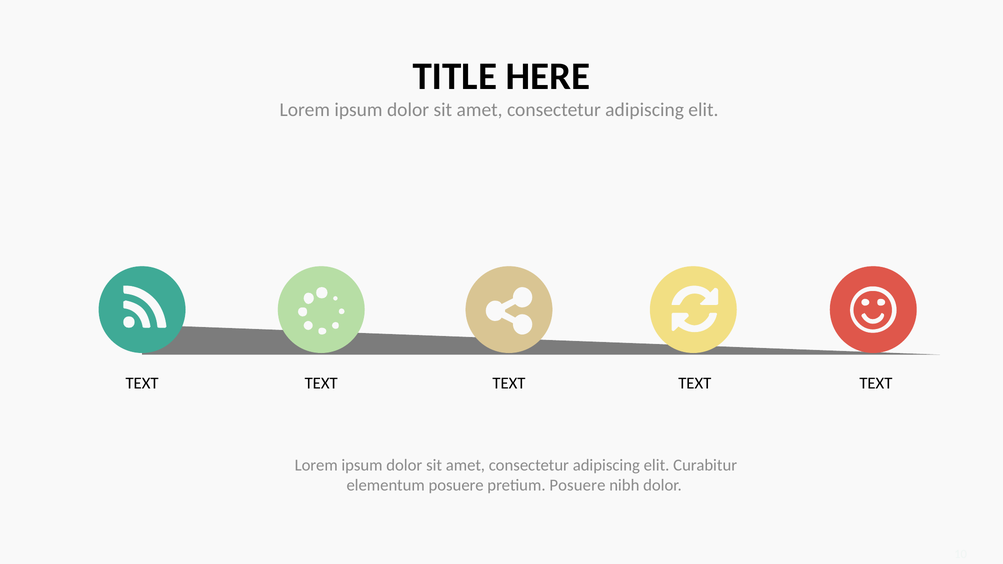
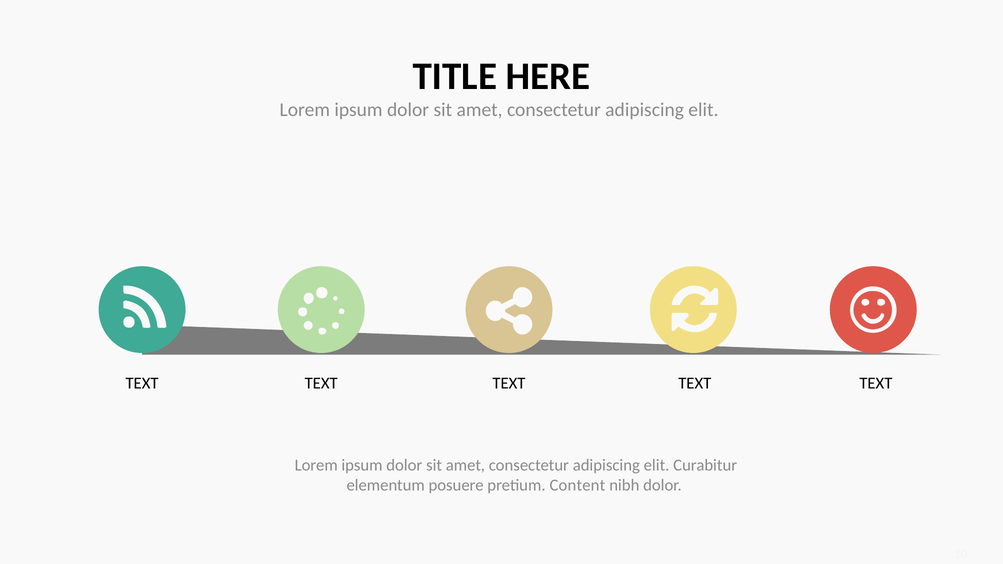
pretium Posuere: Posuere -> Content (577, 485)
